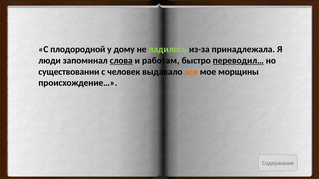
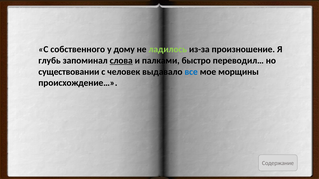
плодородной: плодородной -> собственного (78, 50)
принадлежала: принадлежала -> произношение (243, 50)
люди: люди -> глубь (50, 61)
работам: работам -> палками (161, 61)
переводил… underline: present -> none (238, 61)
все colour: orange -> blue (191, 72)
